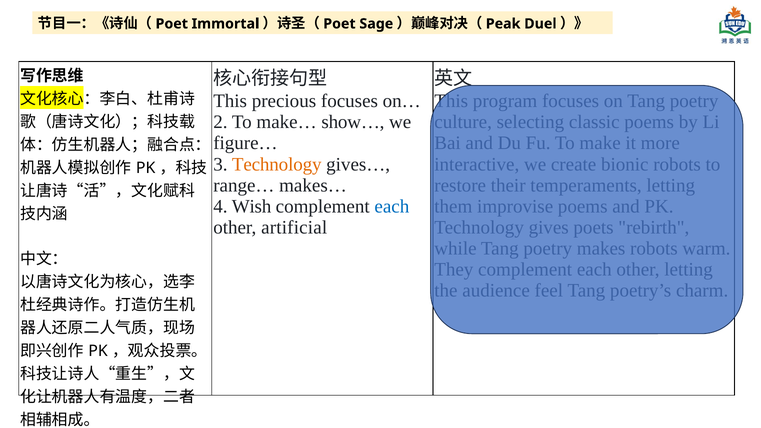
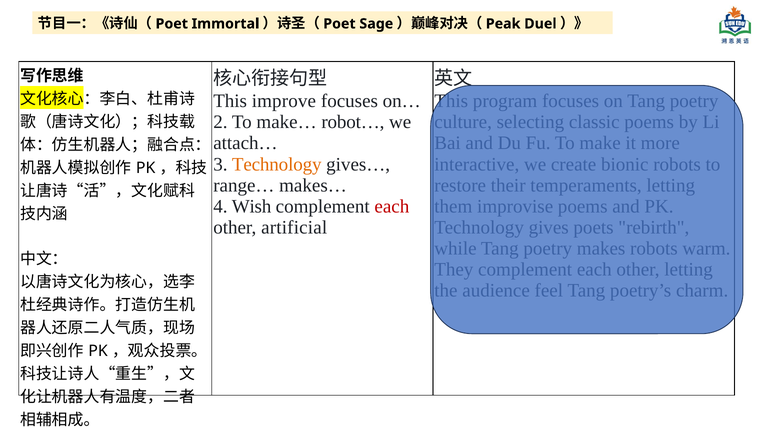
precious: precious -> improve (284, 101)
show…: show… -> robot… (353, 122)
figure…: figure… -> attach… (245, 143)
each colour: blue -> red (392, 206)
